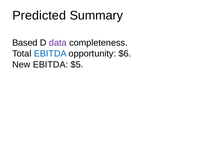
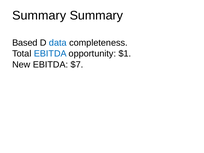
Predicted: Predicted -> Summary (39, 15)
data colour: purple -> blue (58, 43)
$6: $6 -> $1 (125, 54)
$5: $5 -> $7 (77, 65)
